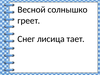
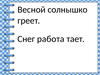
лисица: лисица -> работа (51, 39)
